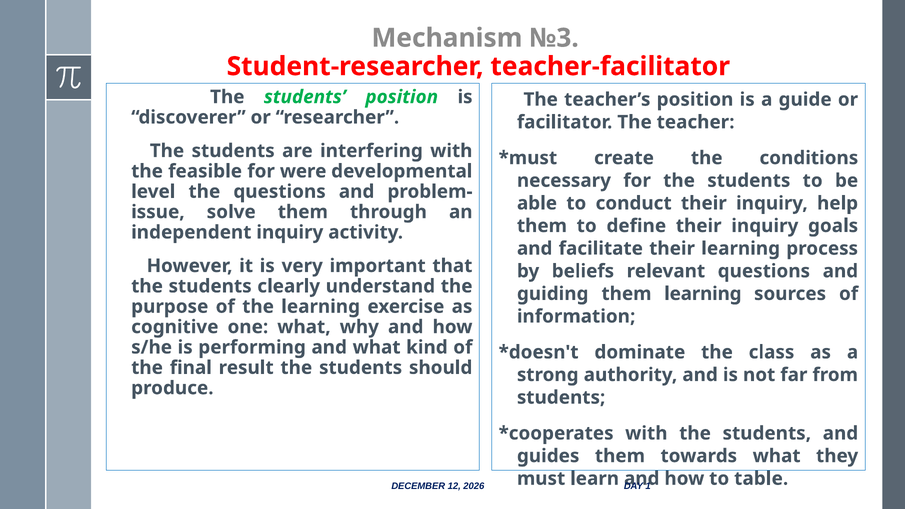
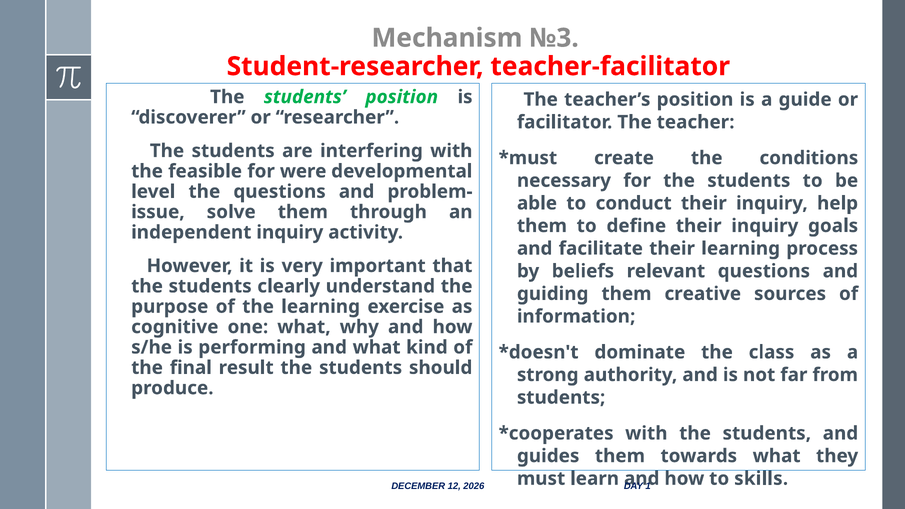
them learning: learning -> creative (703, 294)
table: table -> skills (761, 479)
